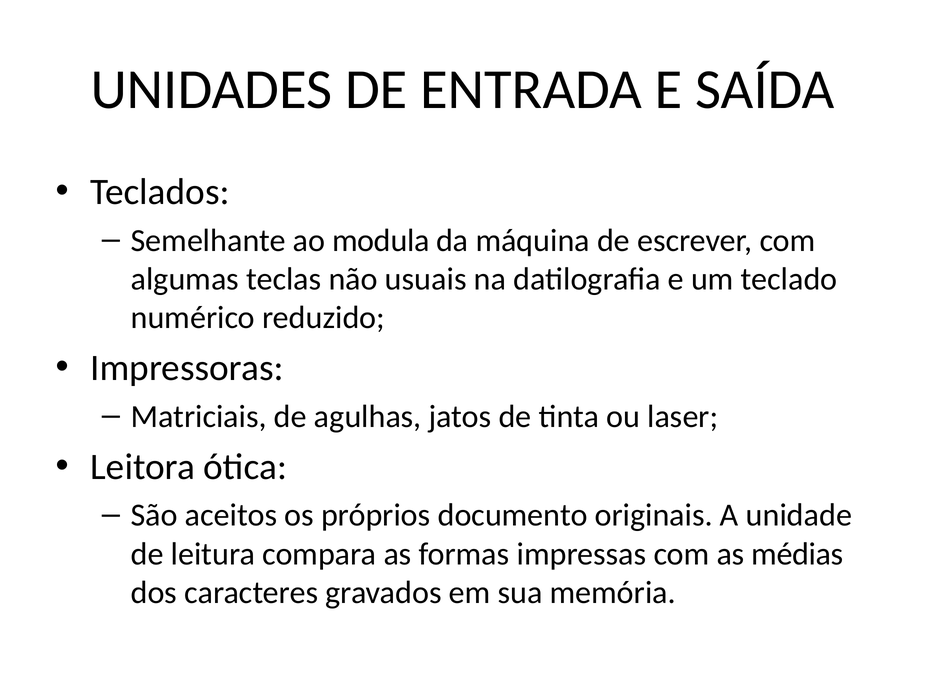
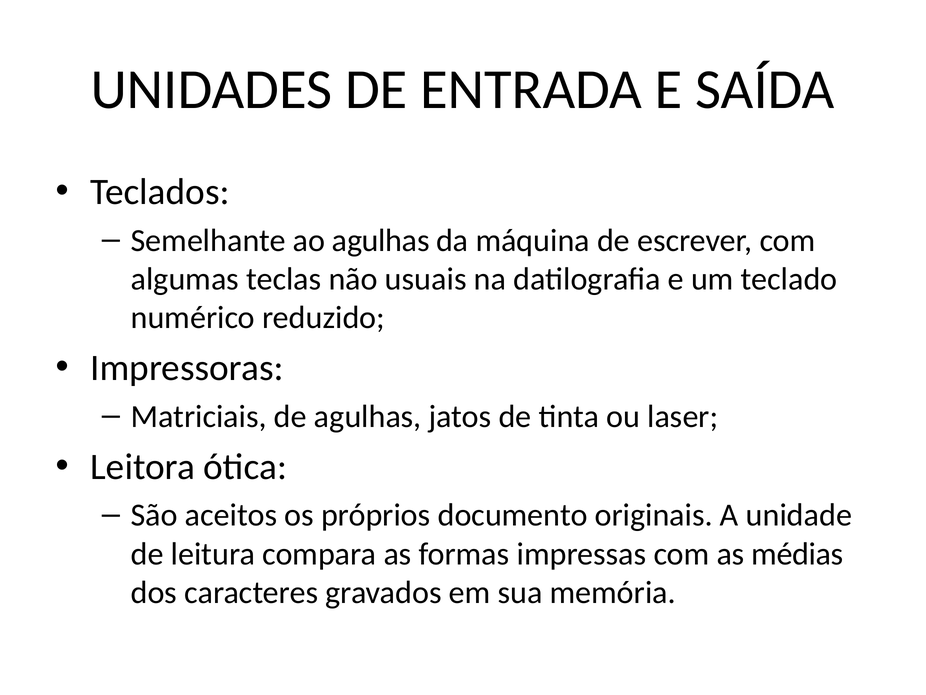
ao modula: modula -> agulhas (381, 240)
